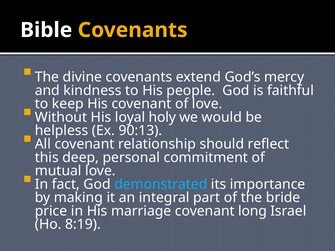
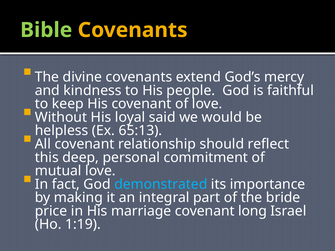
Bible colour: white -> light green (46, 30)
holy: holy -> said (162, 117)
90:13: 90:13 -> 65:13 (140, 131)
8:19: 8:19 -> 1:19 (83, 225)
